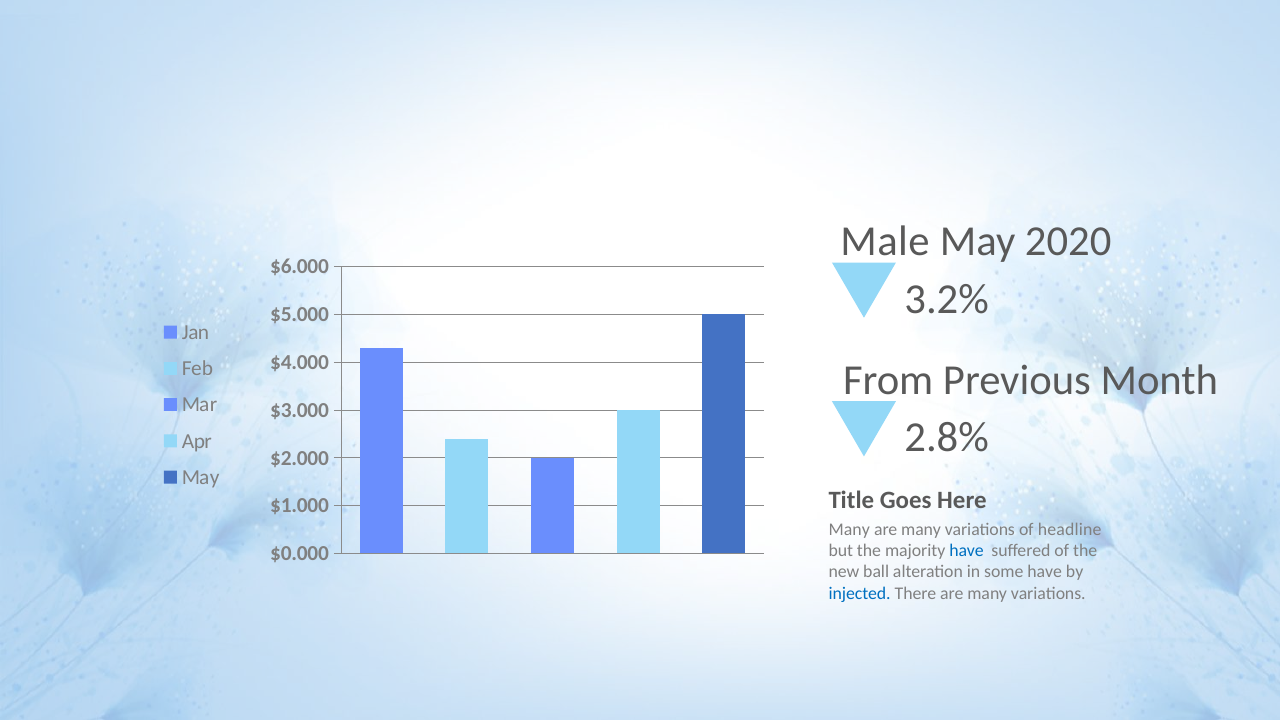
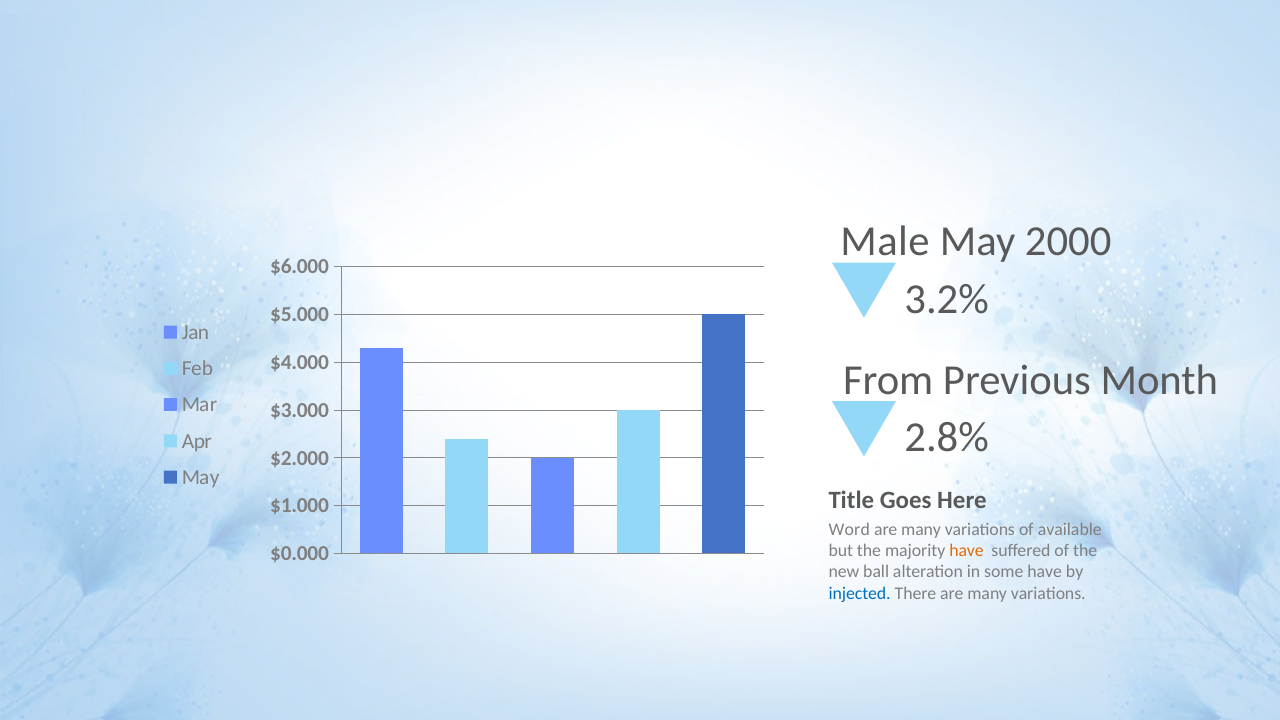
2020: 2020 -> 2000 (1068, 241)
Many: Many -> Word (849, 529)
headline: headline -> available (1070, 529)
have colour: blue -> orange (967, 551)
